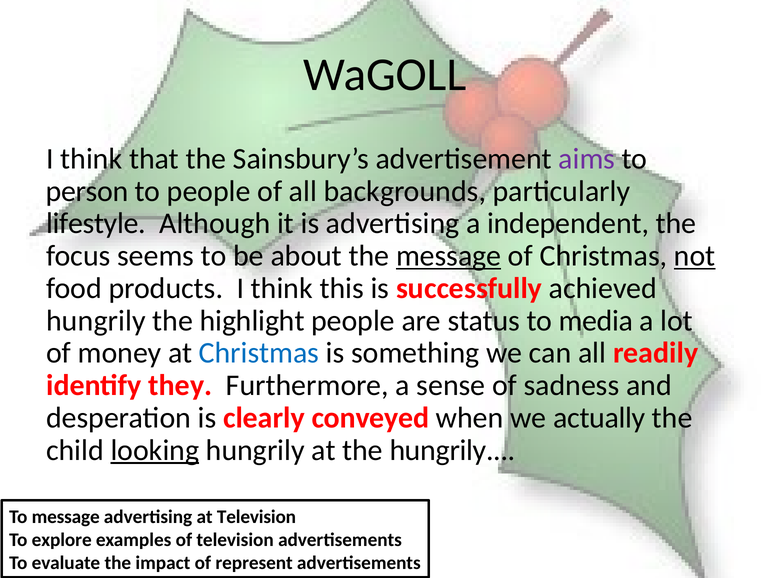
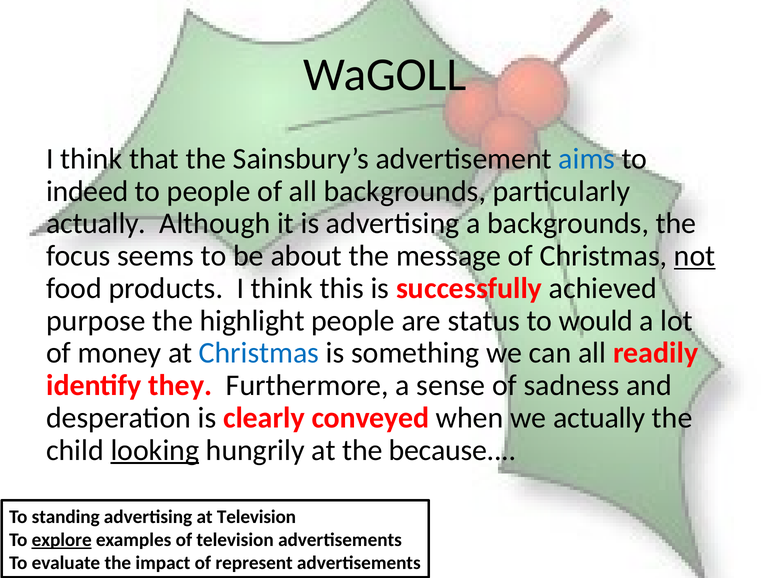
aims colour: purple -> blue (587, 159)
person: person -> indeed (87, 191)
lifestyle: lifestyle -> actually (96, 223)
a independent: independent -> backgrounds (568, 223)
message underline: present -> none (449, 256)
hungrily: hungrily -> purpose (96, 320)
media: media -> would (596, 320)
the hungrily: hungrily -> because (453, 450)
To message: message -> standing (66, 516)
explore underline: none -> present (62, 539)
